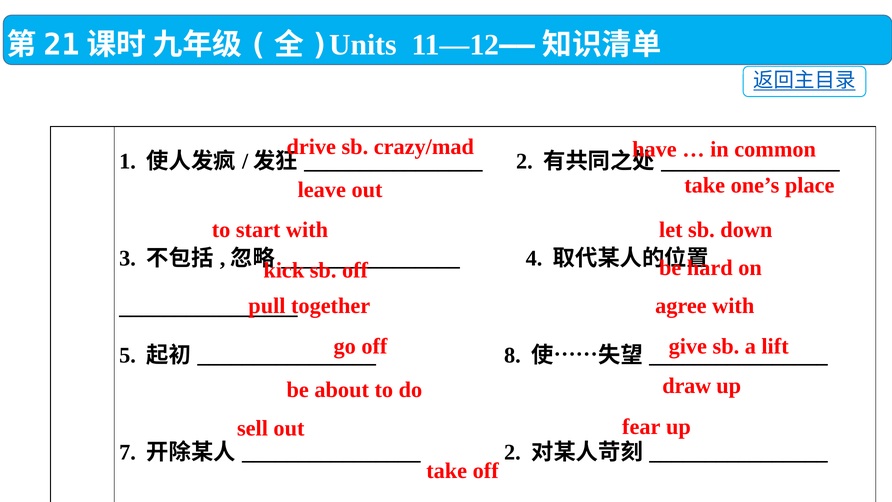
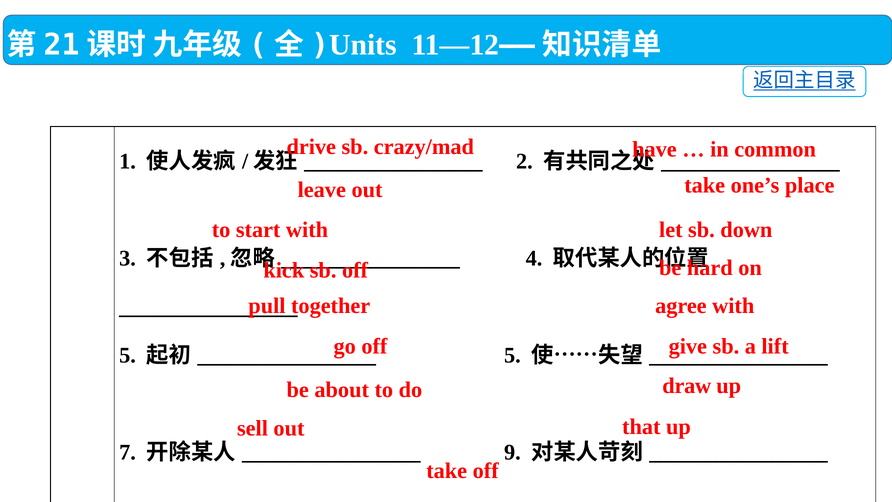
8: 8 -> 5 (512, 355)
fear: fear -> that (641, 427)
2: 2 -> 9 (512, 452)
